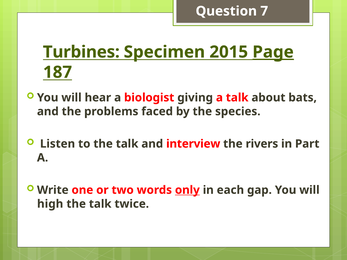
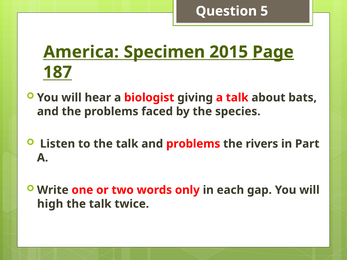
7: 7 -> 5 (264, 11)
Turbines: Turbines -> America (81, 52)
and interview: interview -> problems (193, 144)
only underline: present -> none (187, 190)
